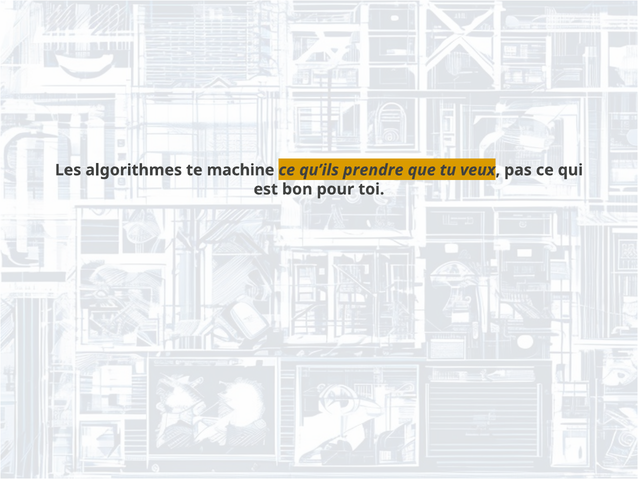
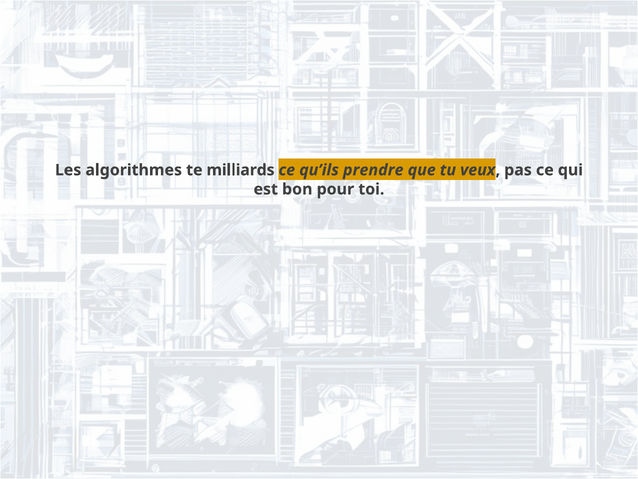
machine: machine -> milliards (241, 170)
